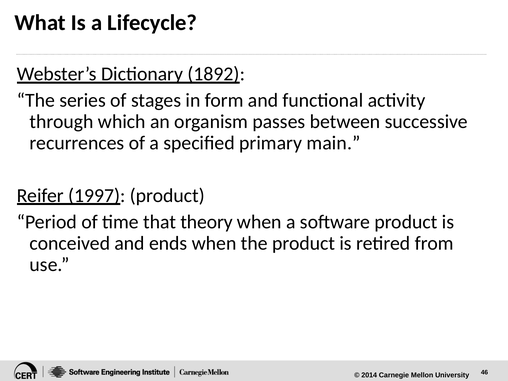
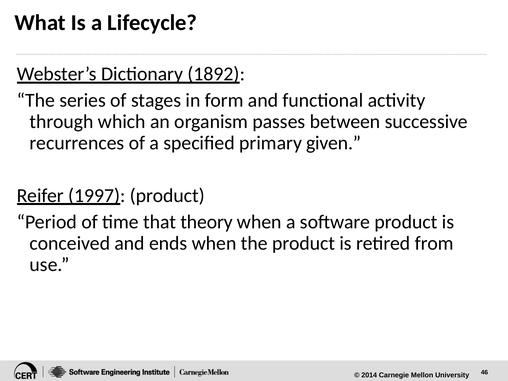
main: main -> given (334, 143)
